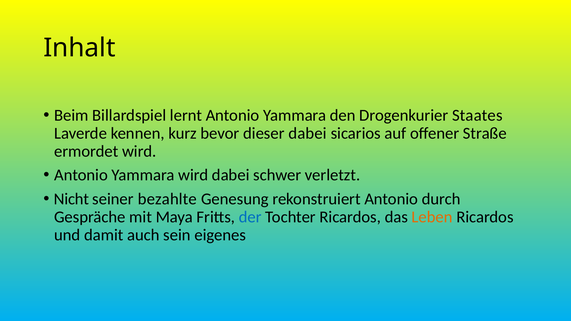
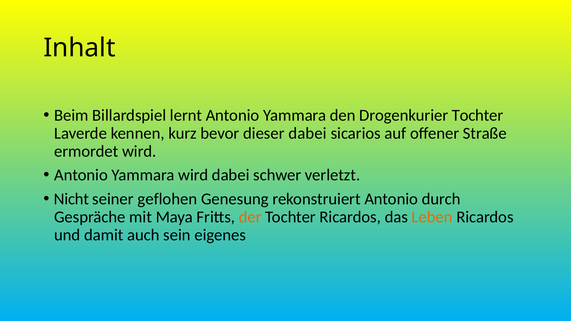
Drogenkurier Staates: Staates -> Tochter (478, 115)
bezahlte: bezahlte -> geflohen (167, 199)
der colour: blue -> orange (250, 217)
